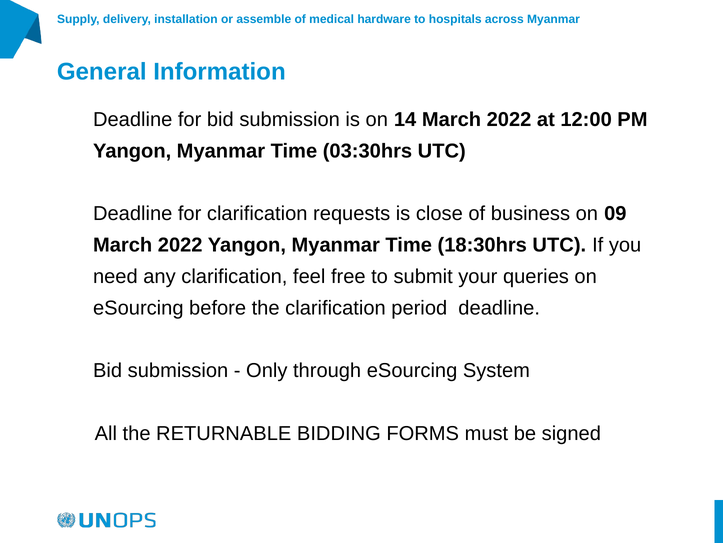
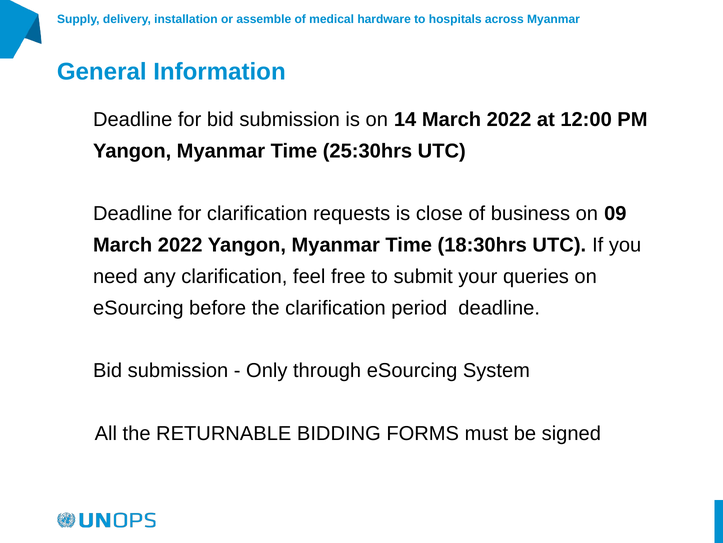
03:30hrs: 03:30hrs -> 25:30hrs (367, 151)
